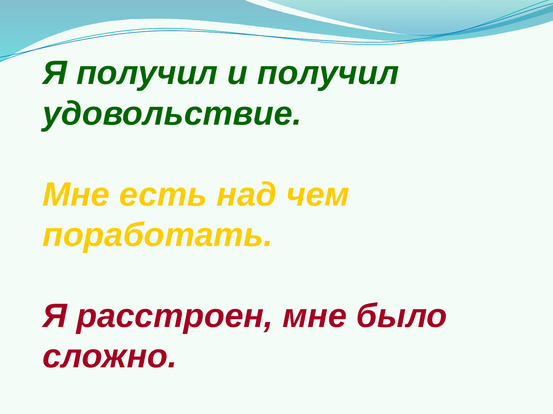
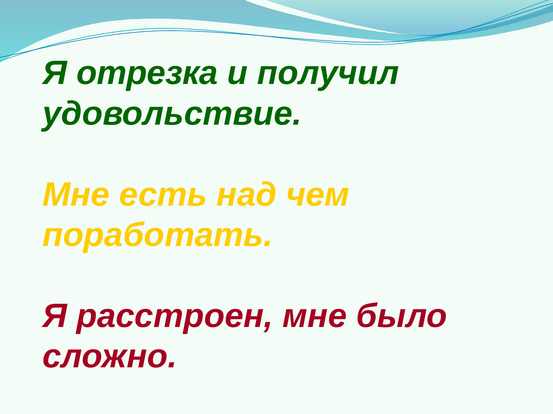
Я получил: получил -> отрезка (147, 73)
